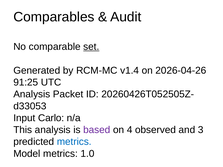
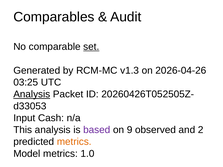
v1.4: v1.4 -> v1.3 (130, 71)
91:25: 91:25 -> 03:25 (26, 82)
Analysis underline: none -> present (32, 94)
Carlo: Carlo -> Cash (51, 118)
4: 4 -> 9 (130, 130)
3: 3 -> 2 (201, 130)
metrics colour: blue -> orange (74, 142)
